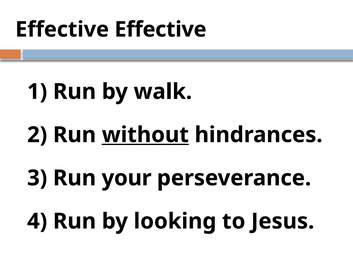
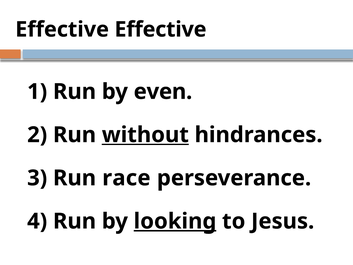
walk: walk -> even (163, 92)
your: your -> race (126, 178)
looking underline: none -> present (175, 221)
